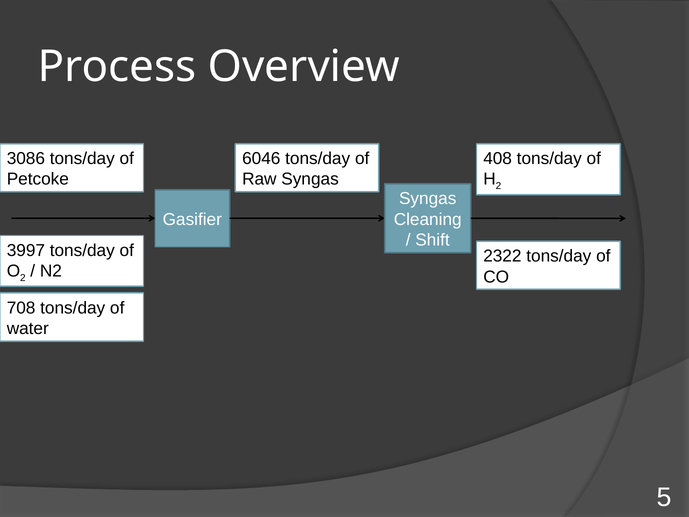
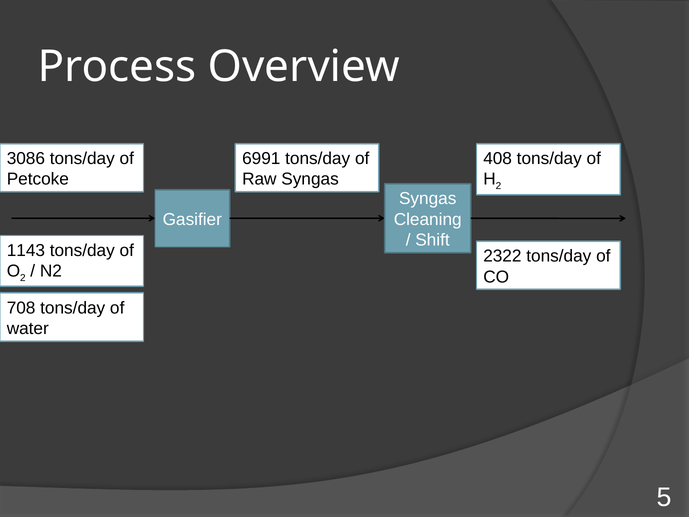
6046: 6046 -> 6991 (261, 158)
3997: 3997 -> 1143 (26, 250)
